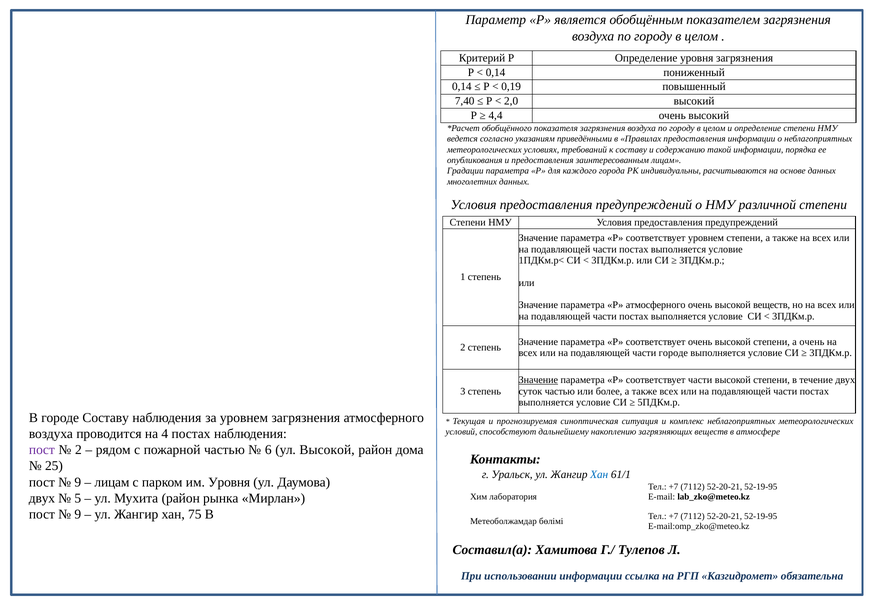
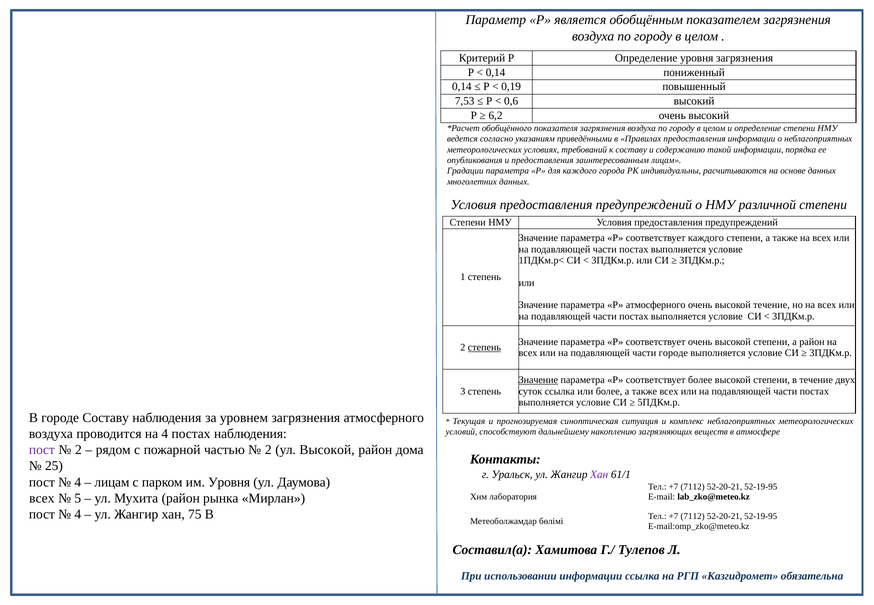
7,40: 7,40 -> 7,53 (465, 101)
2,0: 2,0 -> 0,6 (511, 101)
4,4: 4,4 -> 6,2 (496, 116)
соответствует уровнем: уровнем -> каждого (706, 238)
высокой веществ: веществ -> течение (772, 305)
а очень: очень -> район (812, 342)
степень underline: none -> present (484, 348)
соответствует части: части -> более (700, 380)
суток частью: частью -> ссылка (560, 391)
6: 6 -> 2 (268, 450)
Хан colour: blue -> purple (599, 475)
9: 9 -> 4 (78, 482)
двух: двух -> всех (42, 498)
9: 9 -> 4 (78, 514)
